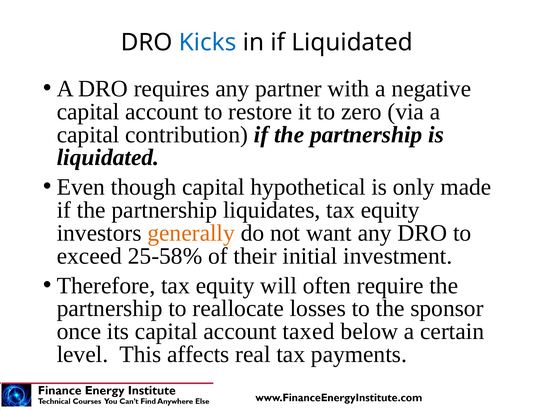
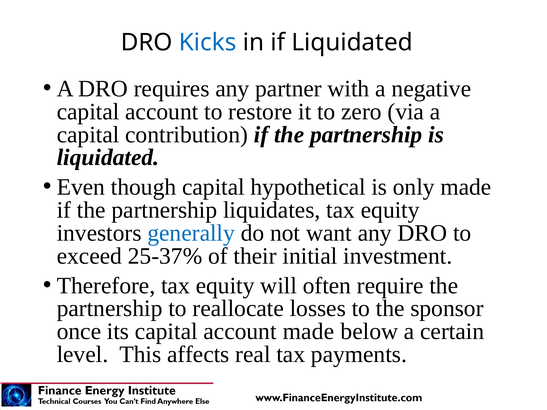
generally colour: orange -> blue (191, 233)
25-58%: 25-58% -> 25-37% (165, 256)
account taxed: taxed -> made (309, 332)
